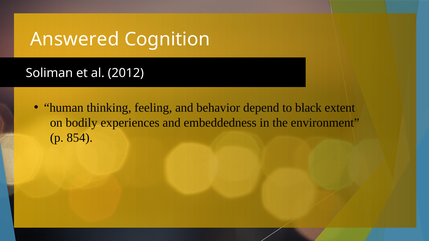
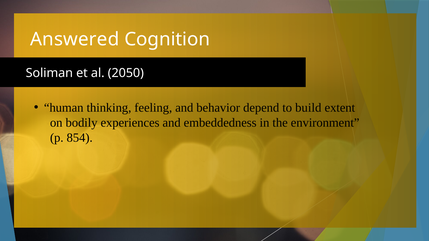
2012: 2012 -> 2050 (126, 73)
black: black -> build (308, 108)
